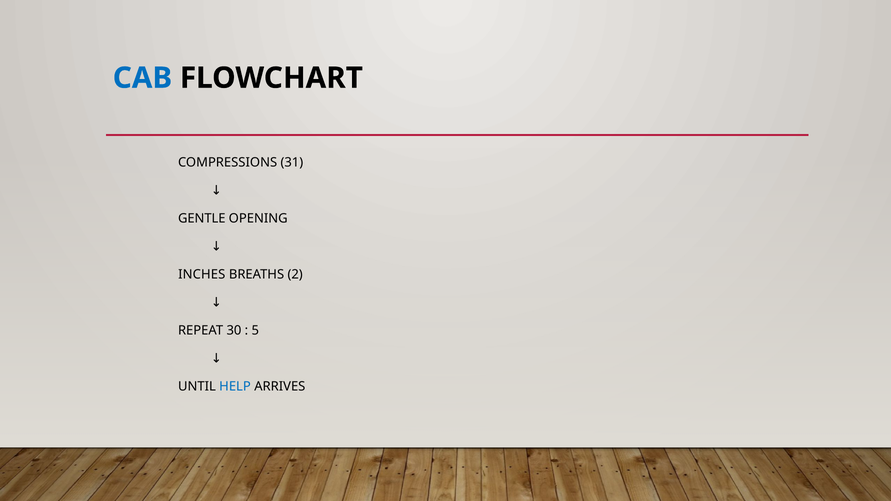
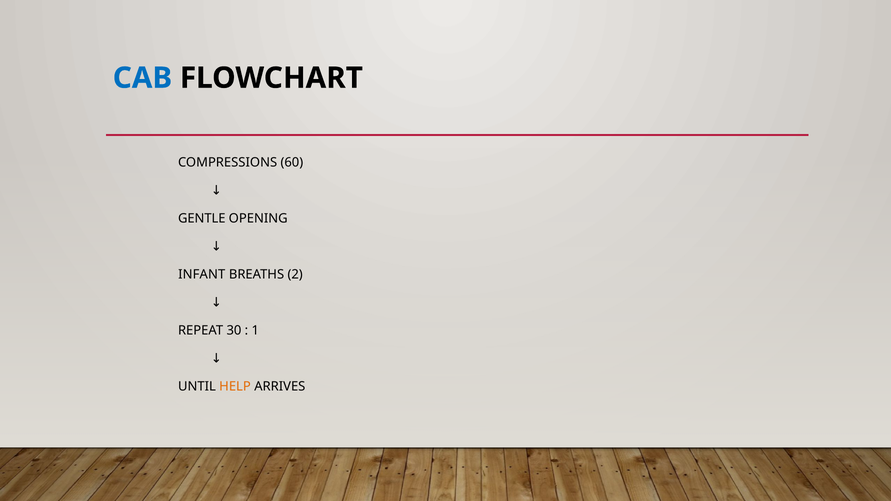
31: 31 -> 60 (292, 162)
INCHES: INCHES -> INFANT (202, 274)
5: 5 -> 1 (255, 330)
HELP colour: blue -> orange (235, 386)
